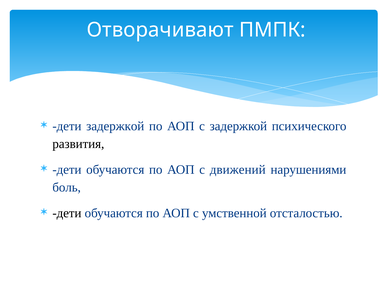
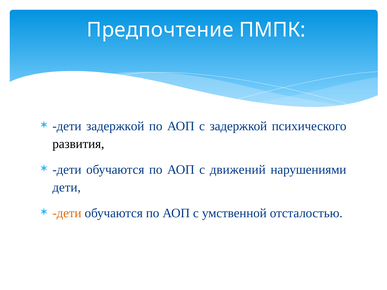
Отворачивают: Отворачивают -> Предпочтение (160, 30)
боль: боль -> дети (67, 187)
дети colour: black -> orange (67, 213)
